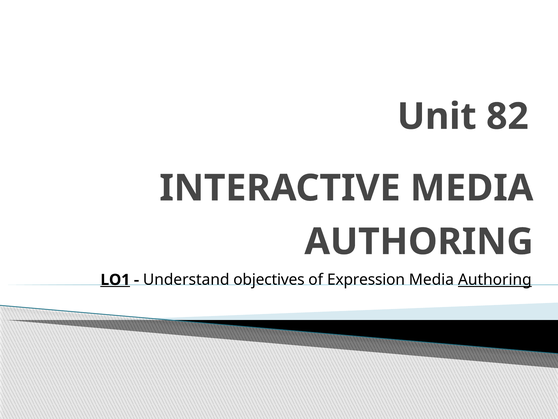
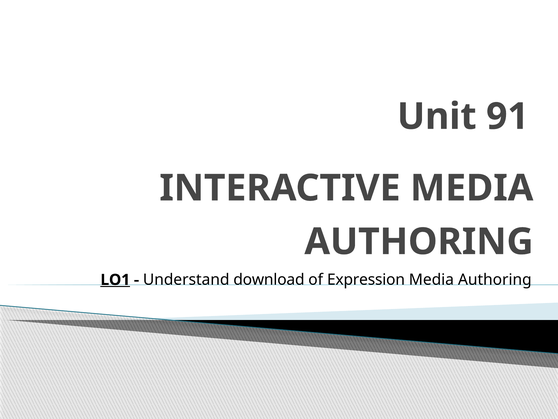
82: 82 -> 91 (507, 116)
objectives: objectives -> download (269, 280)
Authoring underline: present -> none (495, 280)
